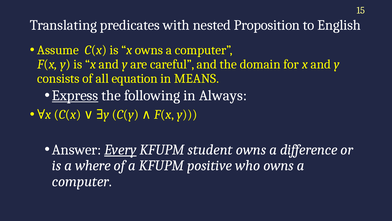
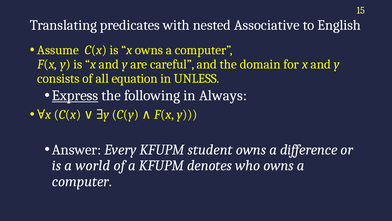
Proposition: Proposition -> Associative (267, 25)
MEANS: MEANS -> UNLESS (197, 78)
Every underline: present -> none (120, 149)
where: where -> world (93, 165)
positive: positive -> denotes (210, 165)
